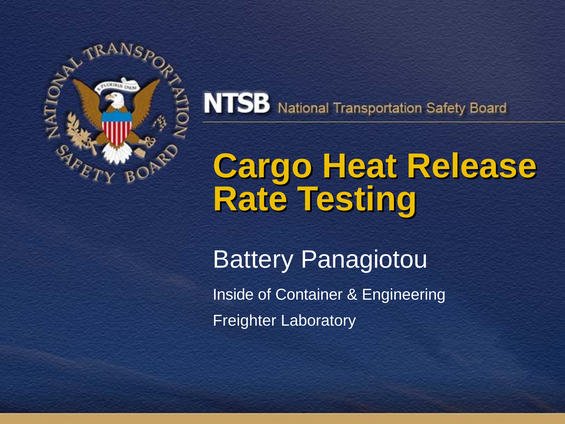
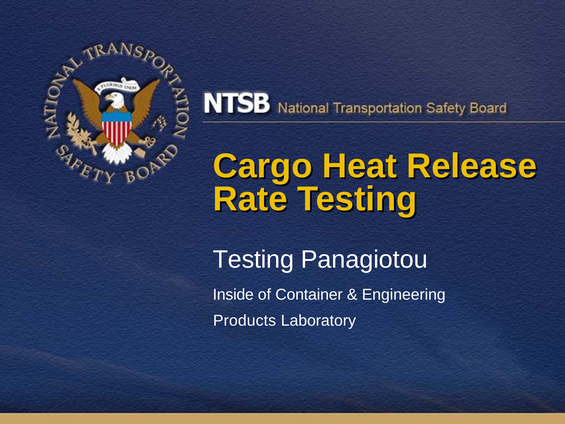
Battery: Battery -> Testing (253, 259)
Freighter: Freighter -> Products (245, 320)
